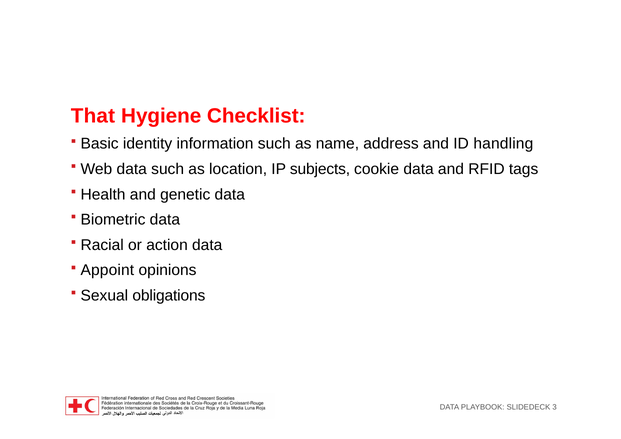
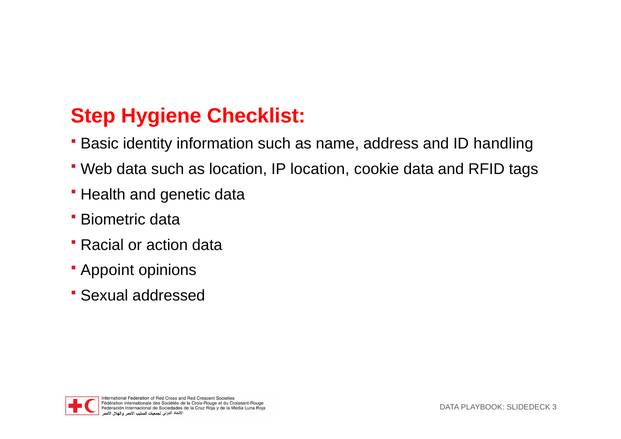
That: That -> Step (93, 116)
IP subjects: subjects -> location (320, 169)
obligations: obligations -> addressed (169, 296)
